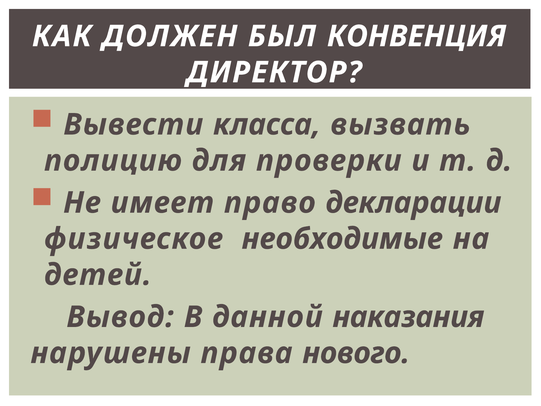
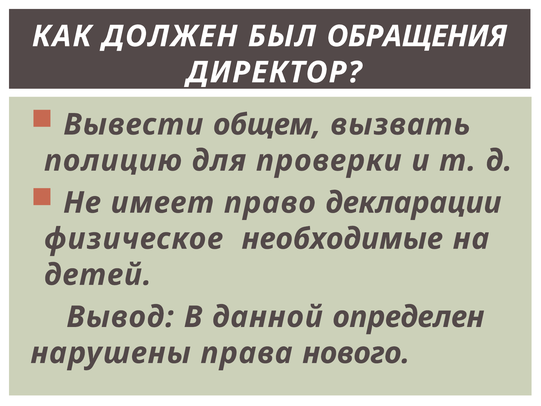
КОНВЕНЦИЯ: КОНВЕНЦИЯ -> ОБРАЩЕНИЯ (417, 36)
класса: класса -> общем (267, 125)
наказания: наказания -> определен (408, 317)
